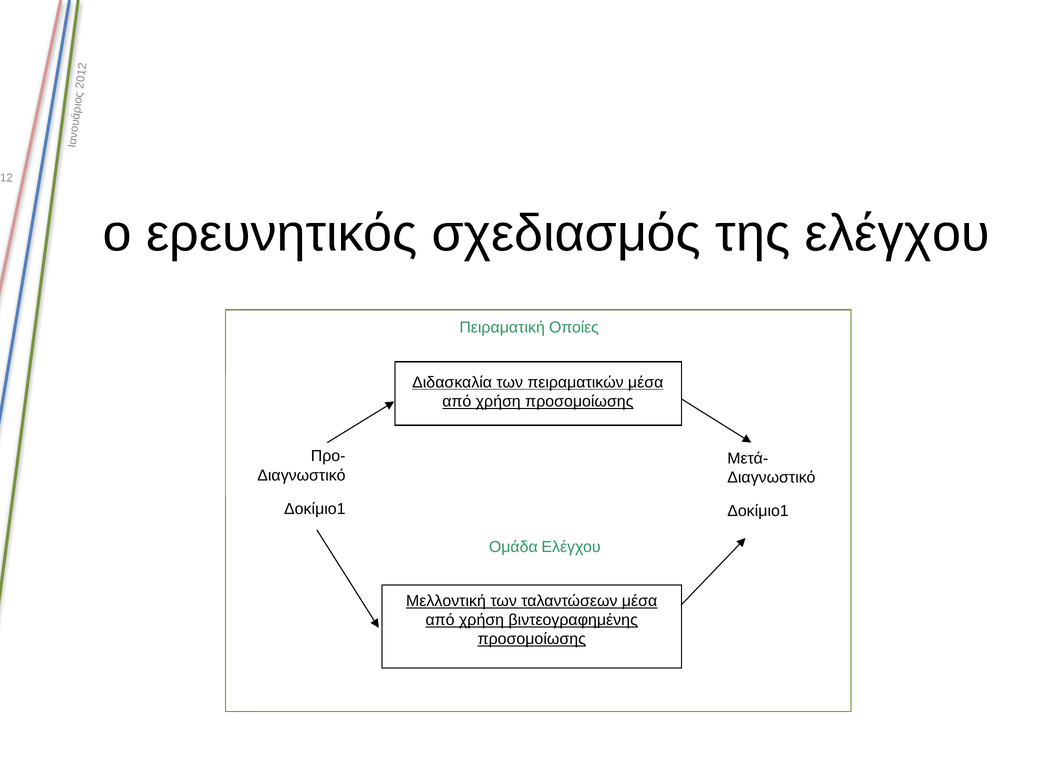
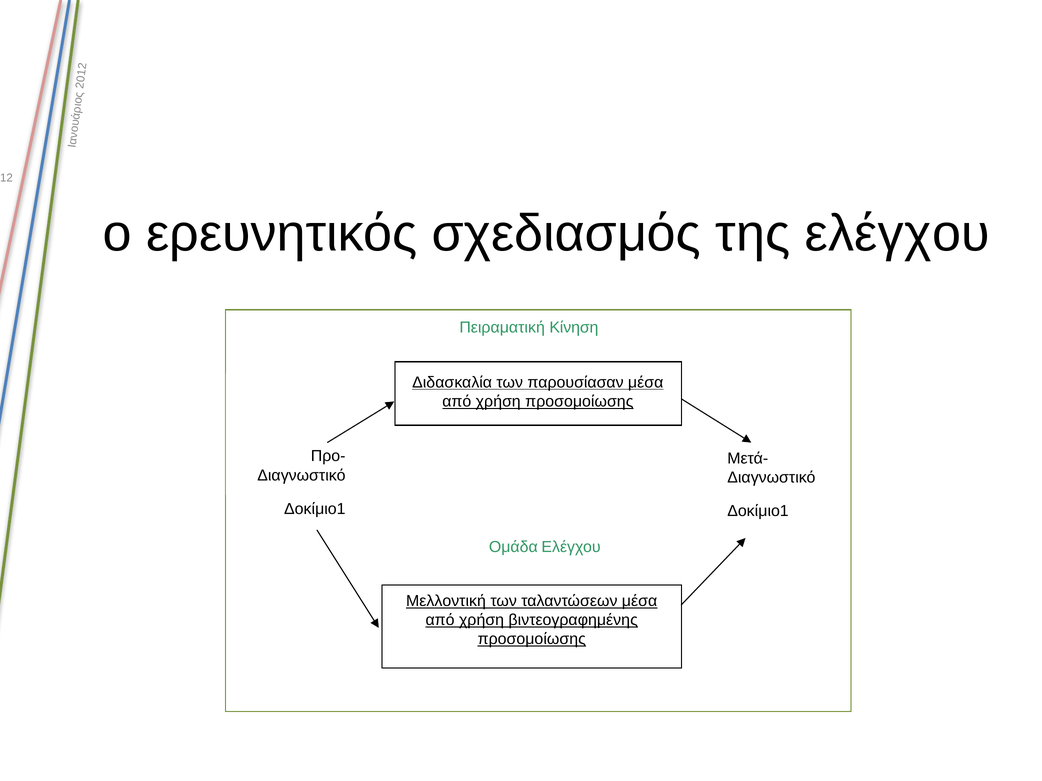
Οποίες: Οποίες -> Κίνηση (574, 328)
πειραματικών: πειραματικών -> παρουσίασαν (576, 383)
